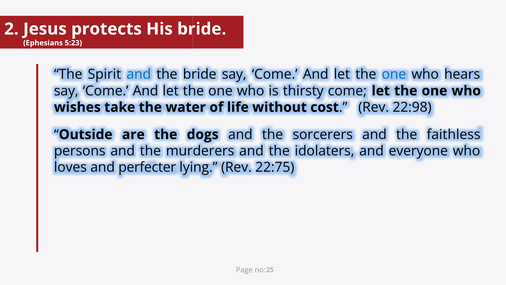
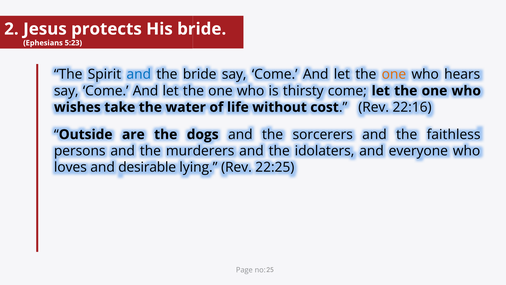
one colour: blue -> orange (394, 74)
22:98: 22:98 -> 22:16 (412, 107)
perfecter: perfecter -> desirable (147, 168)
22:75: 22:75 -> 22:25 (275, 168)
